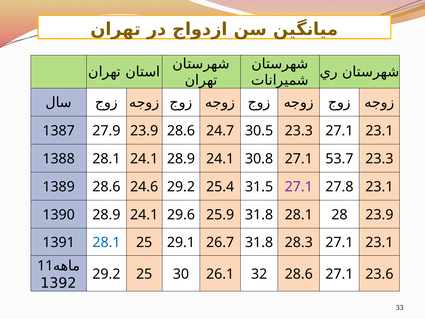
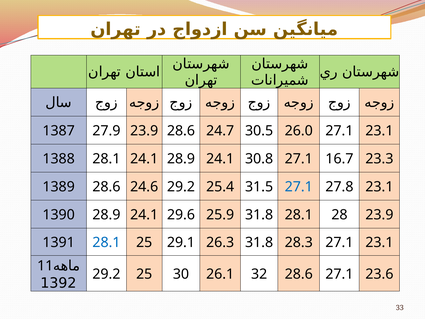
30.5 23.3: 23.3 -> 26.0 (299, 131)
53.7: 53.7 -> 16.7 (339, 159)
27.1 colour: purple -> blue (299, 187)
26.7: 26.7 -> 26.3 (220, 242)
